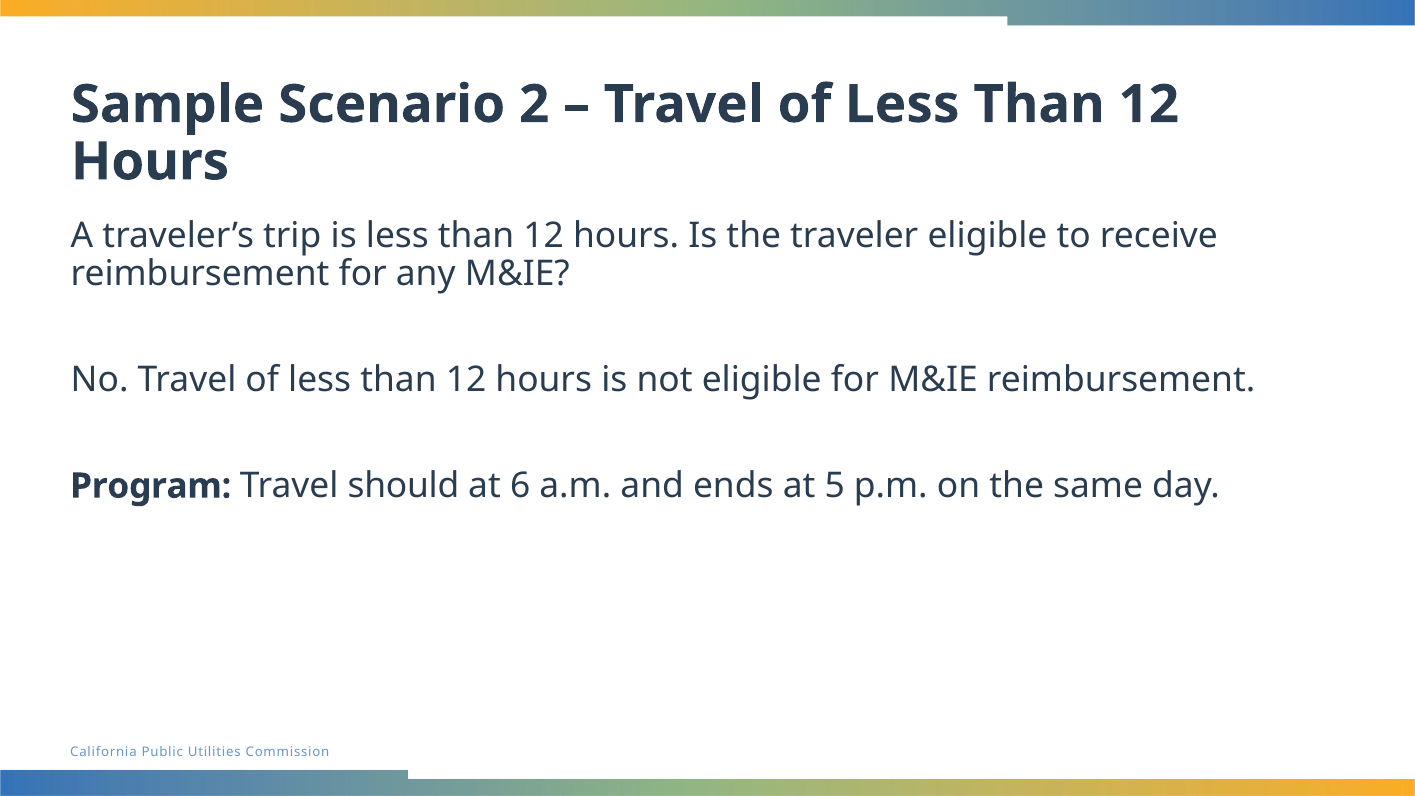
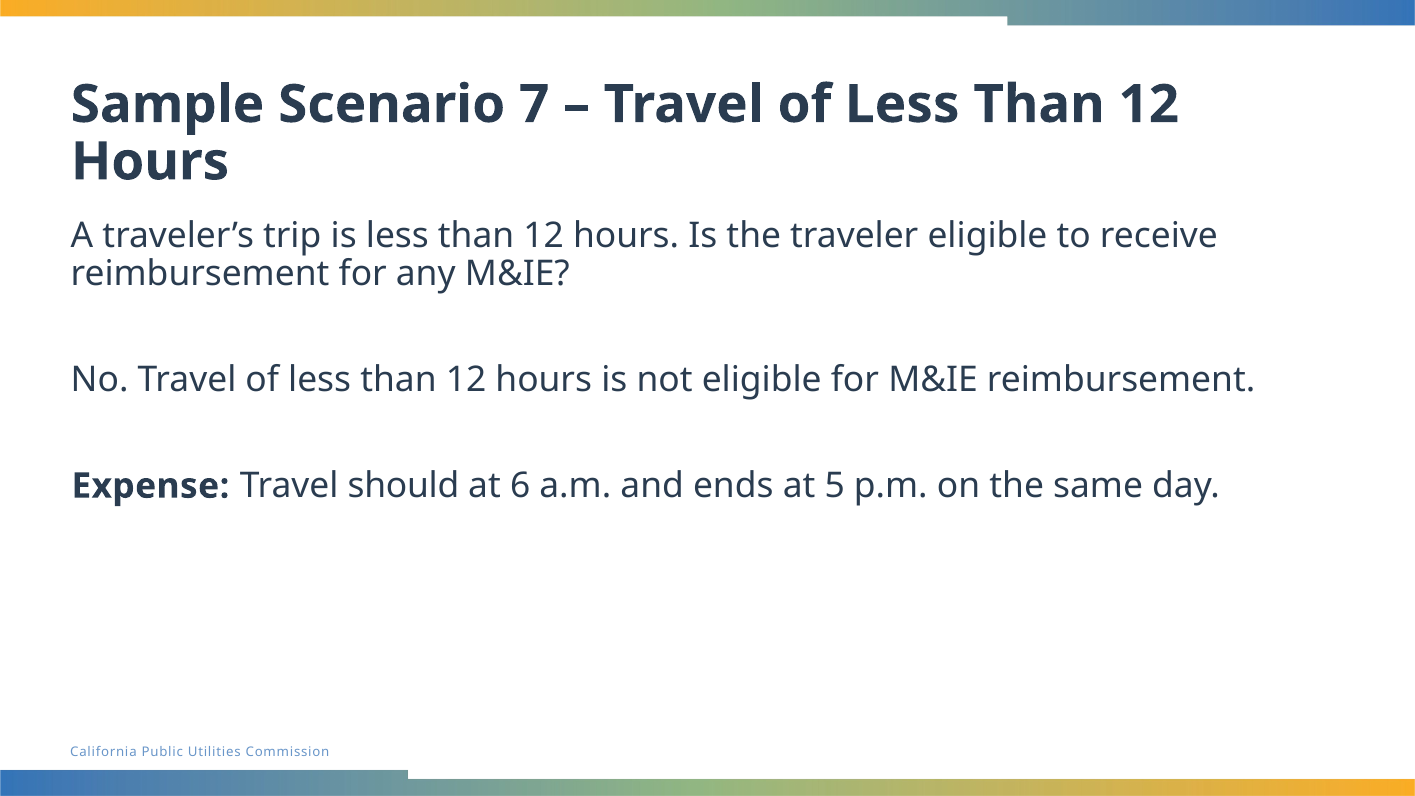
2: 2 -> 7 (534, 105)
Program: Program -> Expense (150, 486)
